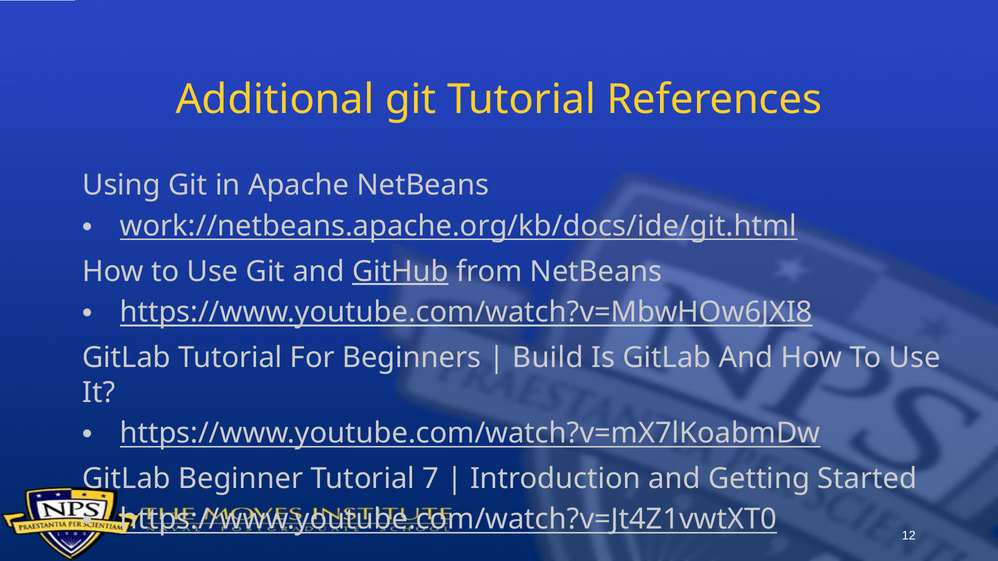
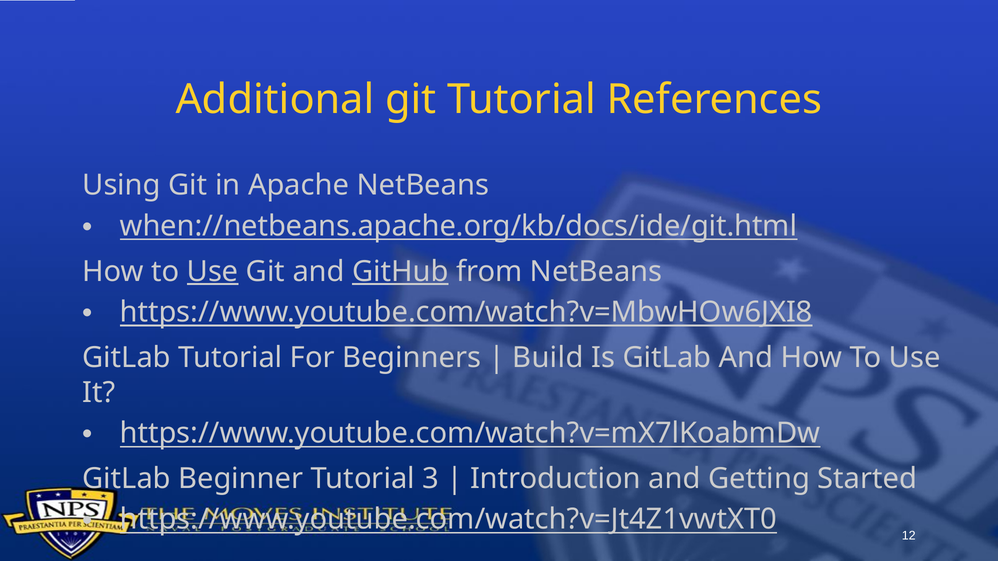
work://netbeans.apache.org/kb/docs/ide/git.html: work://netbeans.apache.org/kb/docs/ide/git.html -> when://netbeans.apache.org/kb/docs/ide/git.html (458, 226)
Use underline: none -> present (213, 272)
7: 7 -> 3 (431, 479)
